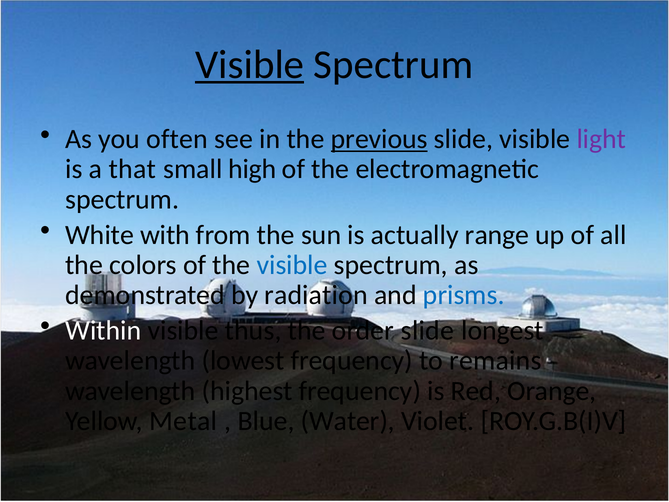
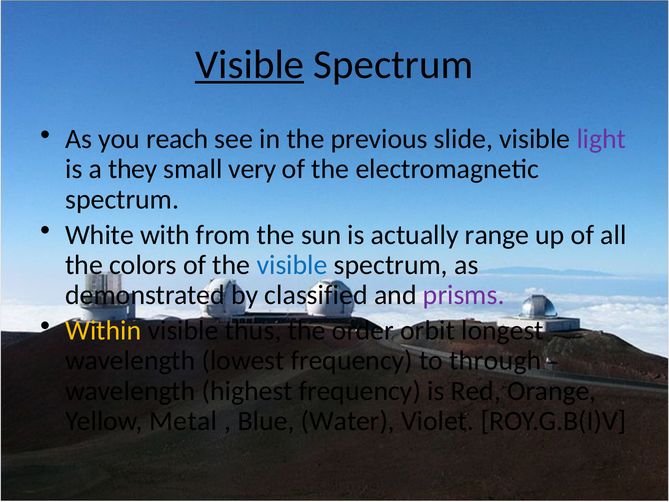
often: often -> reach (177, 139)
previous underline: present -> none (379, 139)
that: that -> they (133, 169)
high: high -> very (252, 169)
radiation: radiation -> classified (316, 295)
prisms colour: blue -> purple (464, 295)
Within colour: white -> yellow (103, 330)
order slide: slide -> orbit (428, 330)
remains: remains -> through (495, 361)
